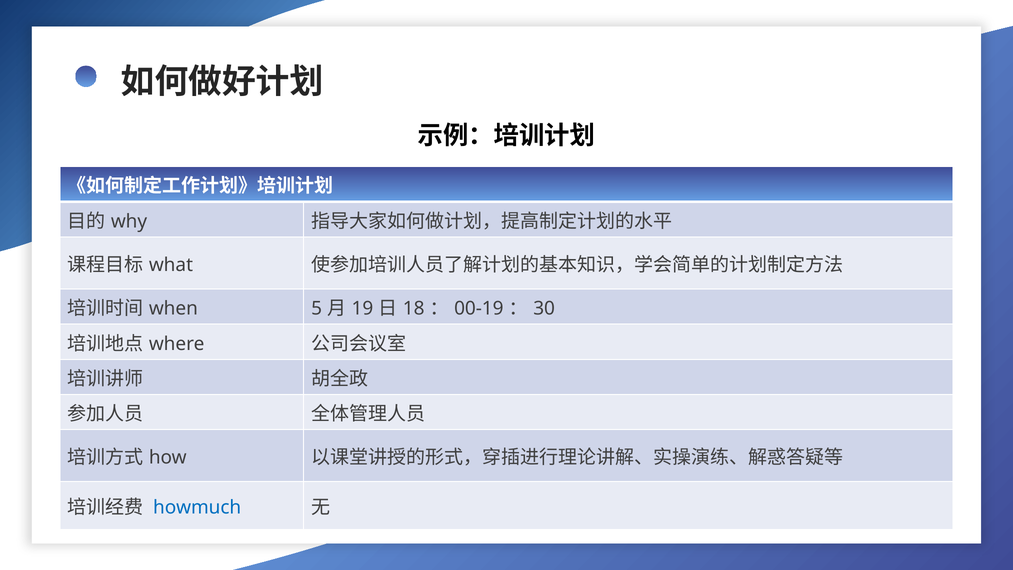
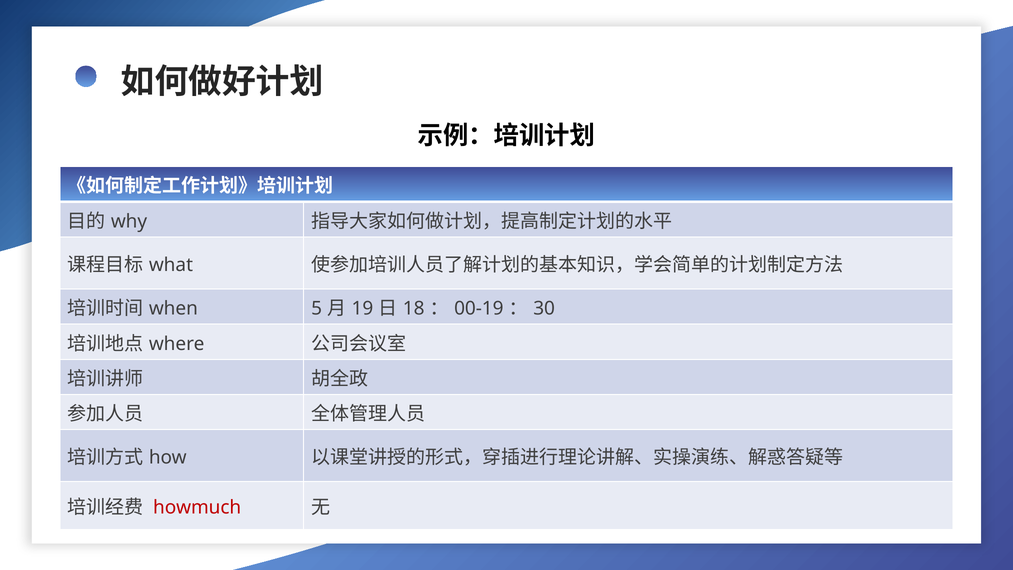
howmuch colour: blue -> red (197, 507)
